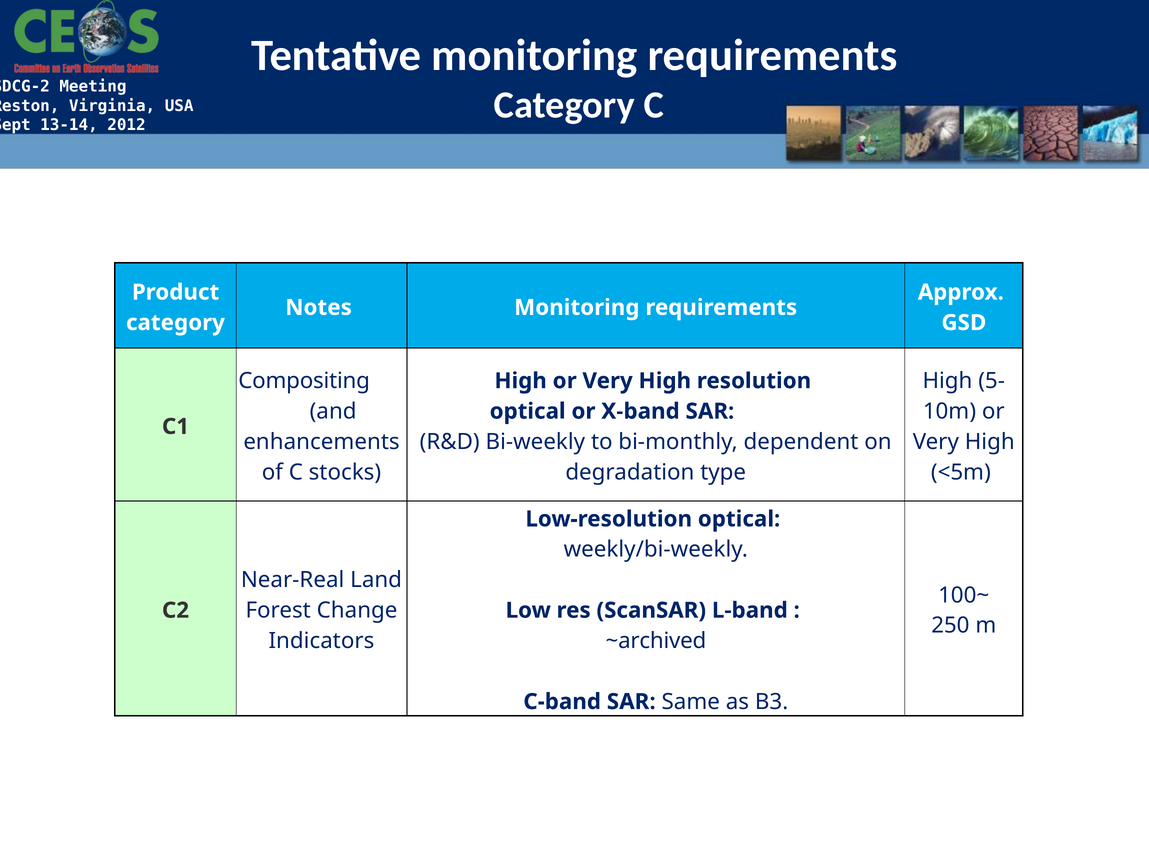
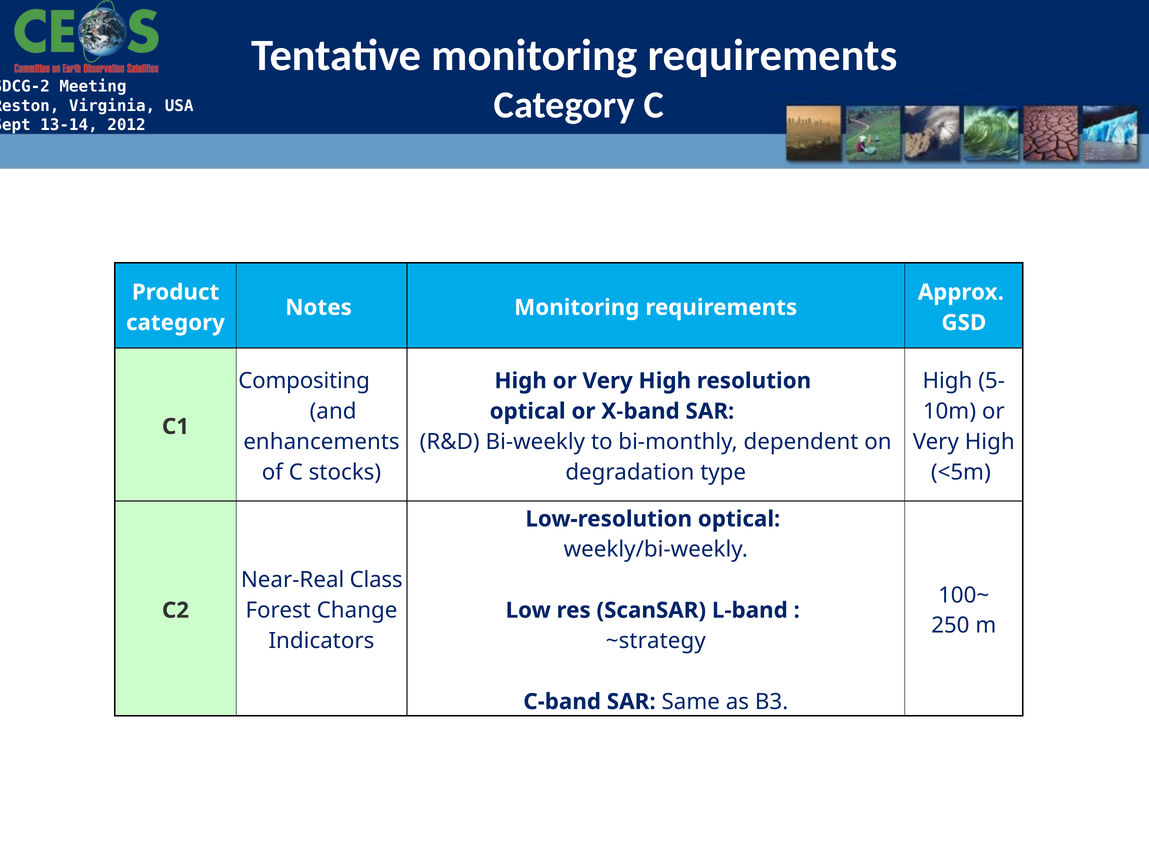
Land: Land -> Class (376, 580)
~archived: ~archived -> ~strategy (656, 641)
